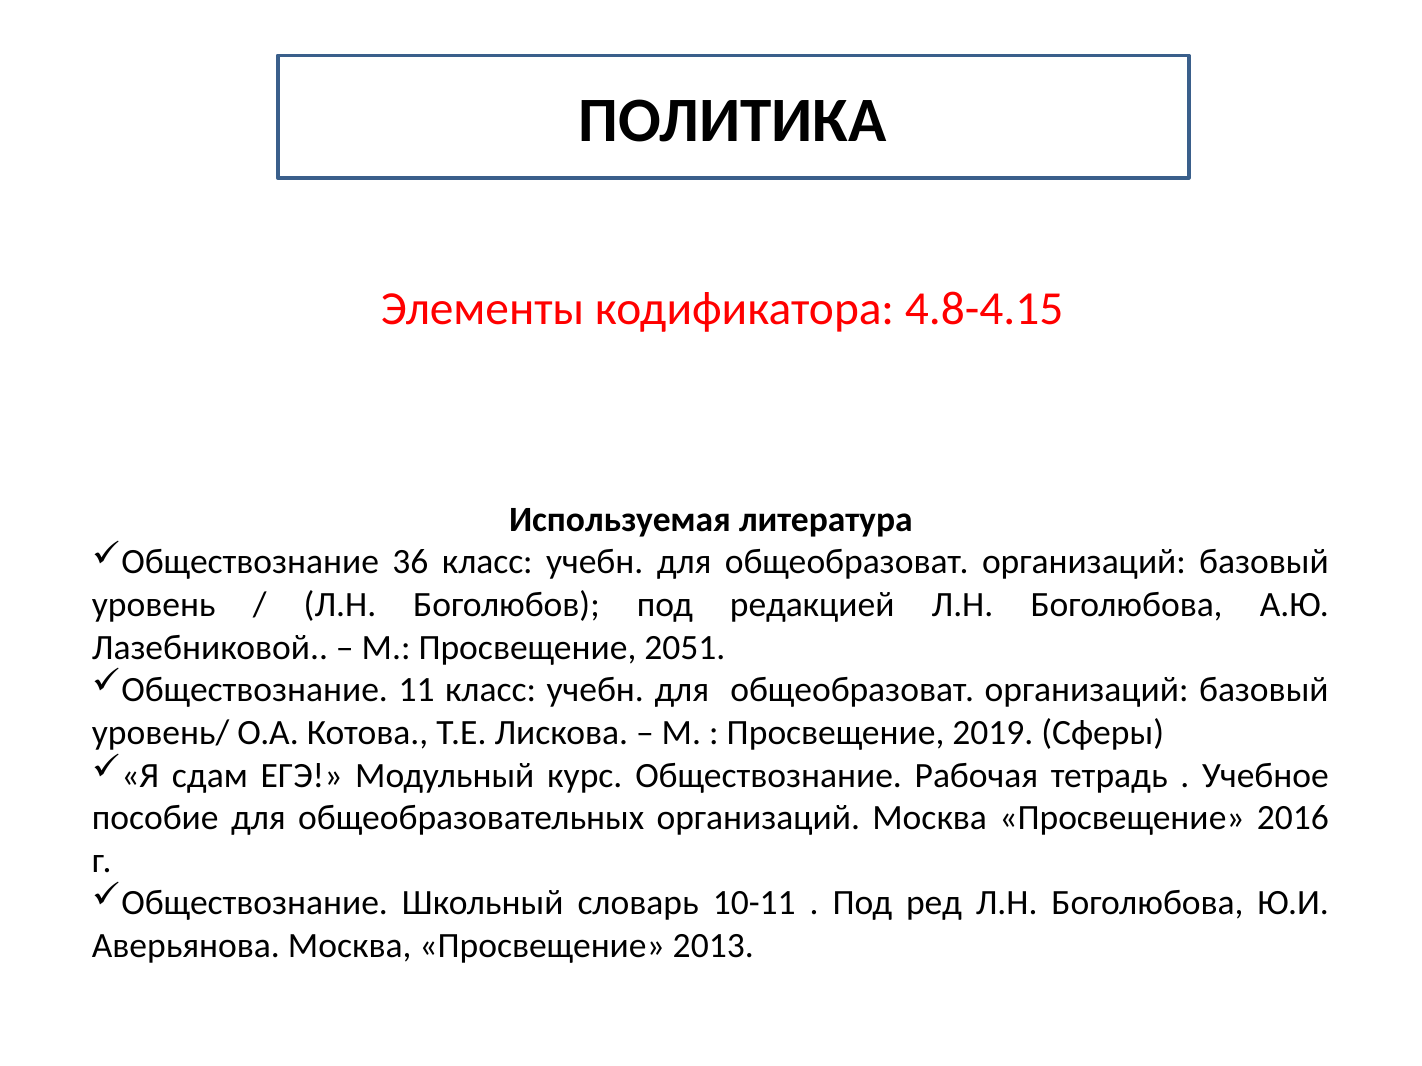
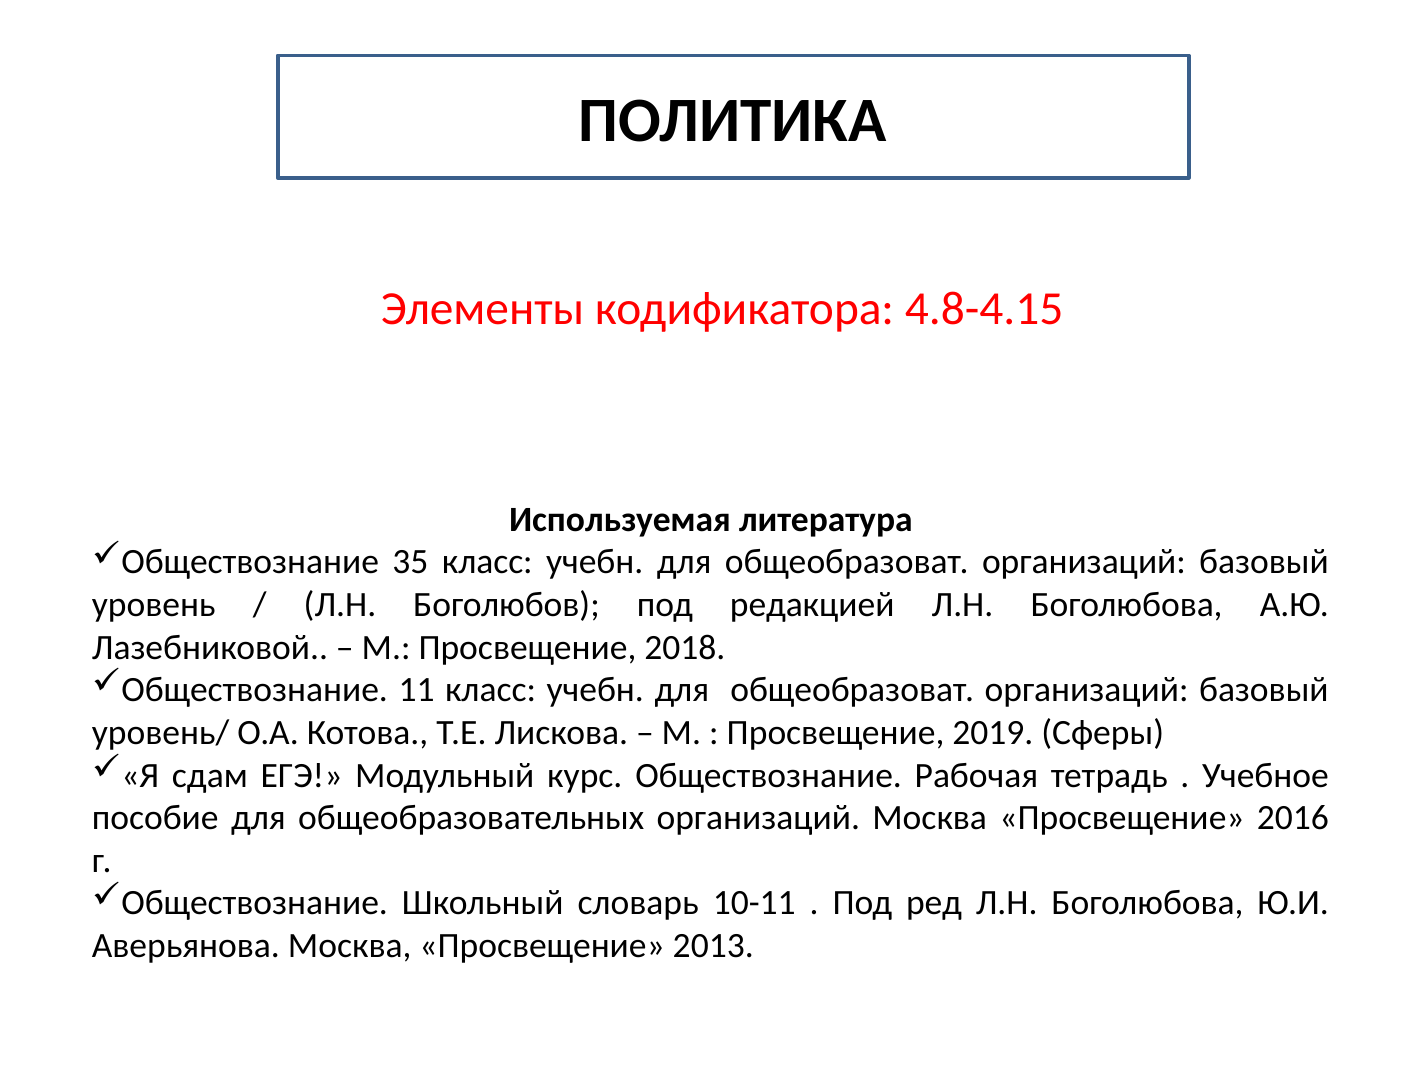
36: 36 -> 35 (410, 562)
2051: 2051 -> 2018 (685, 648)
